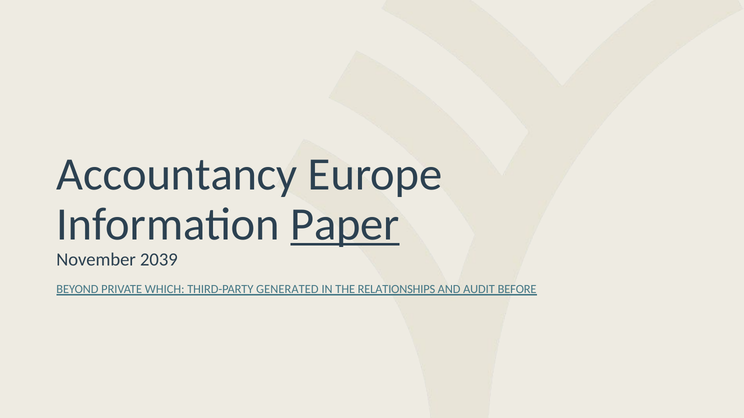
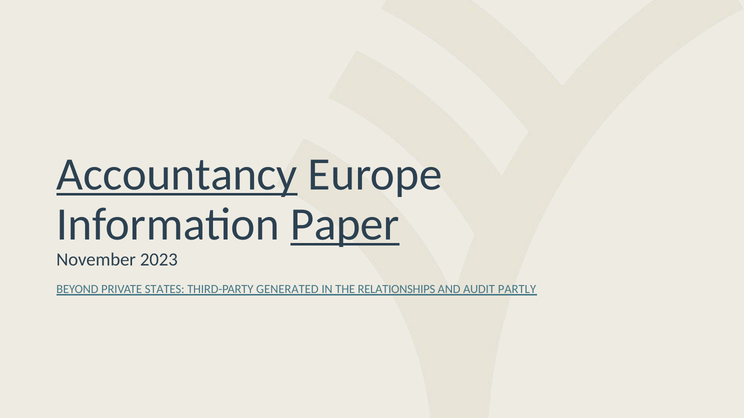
Accountancy underline: none -> present (177, 174)
2039: 2039 -> 2023 (159, 260)
WHICH: WHICH -> STATES (165, 290)
BEFORE: BEFORE -> PARTLY (517, 290)
